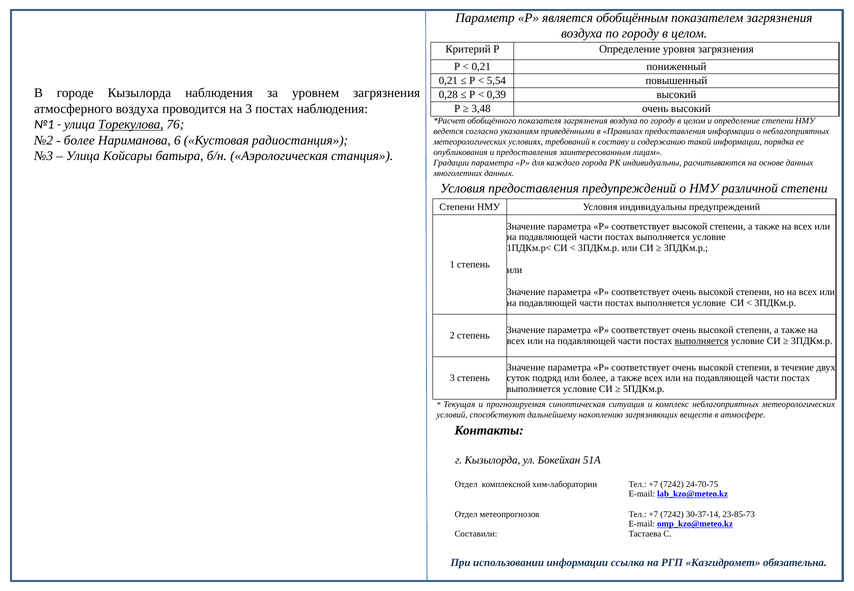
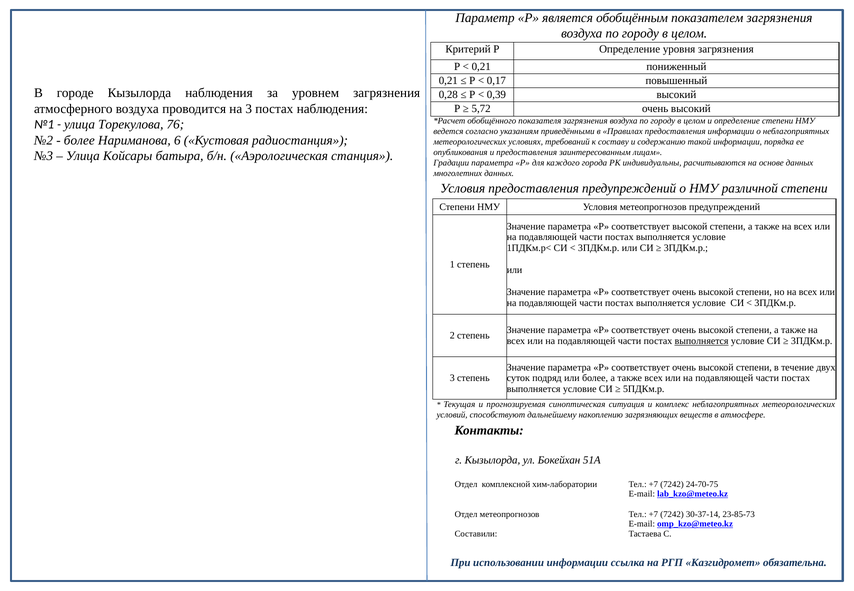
5,54: 5,54 -> 0,17 (496, 81)
3,48: 3,48 -> 5,72 (481, 109)
Торекулова underline: present -> none (131, 125)
Условия индивидуальны: индивидуальны -> метеопрогнозов (653, 207)
